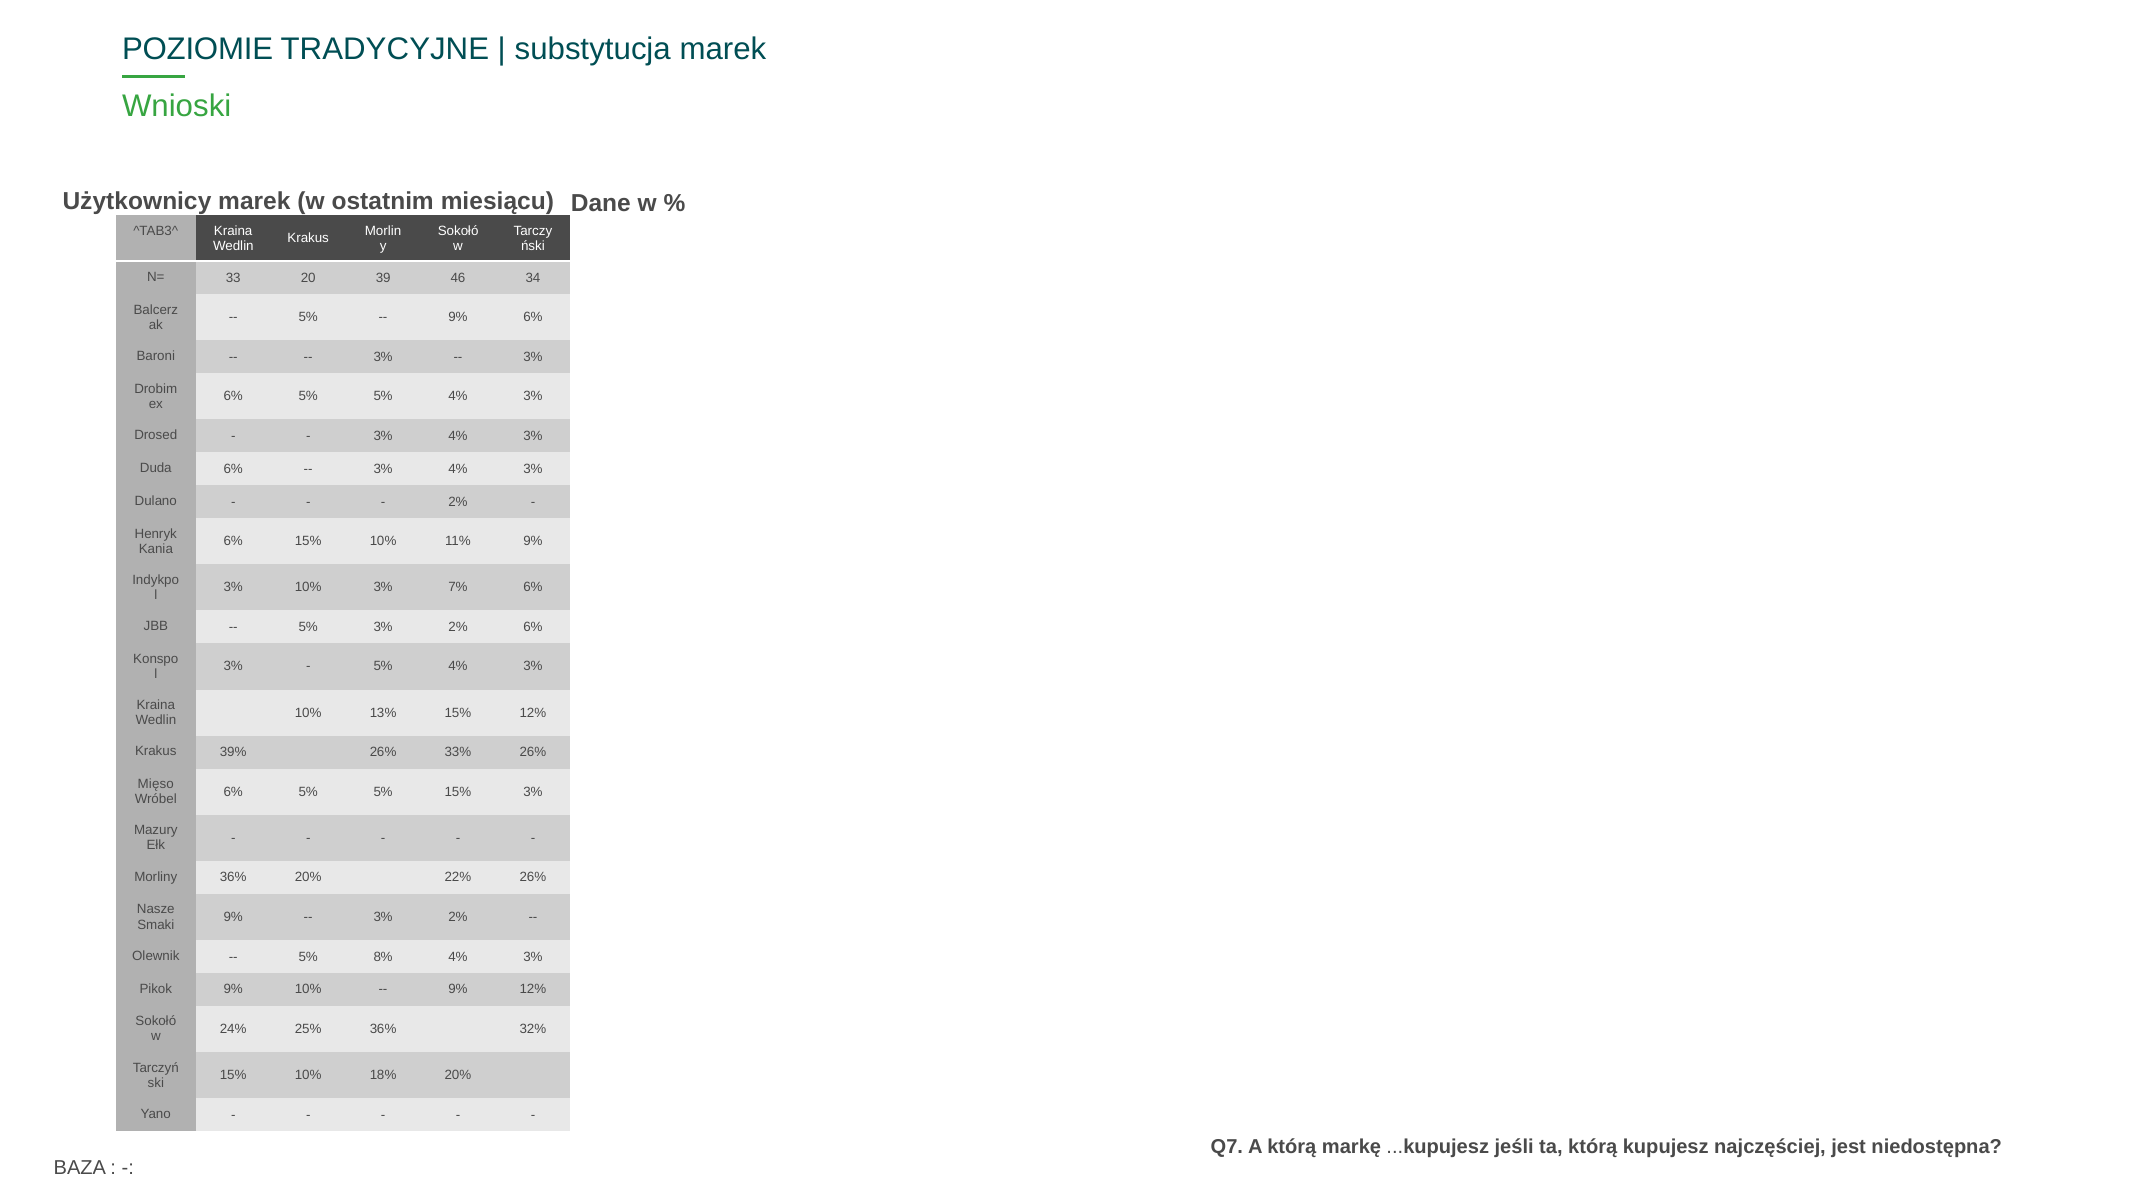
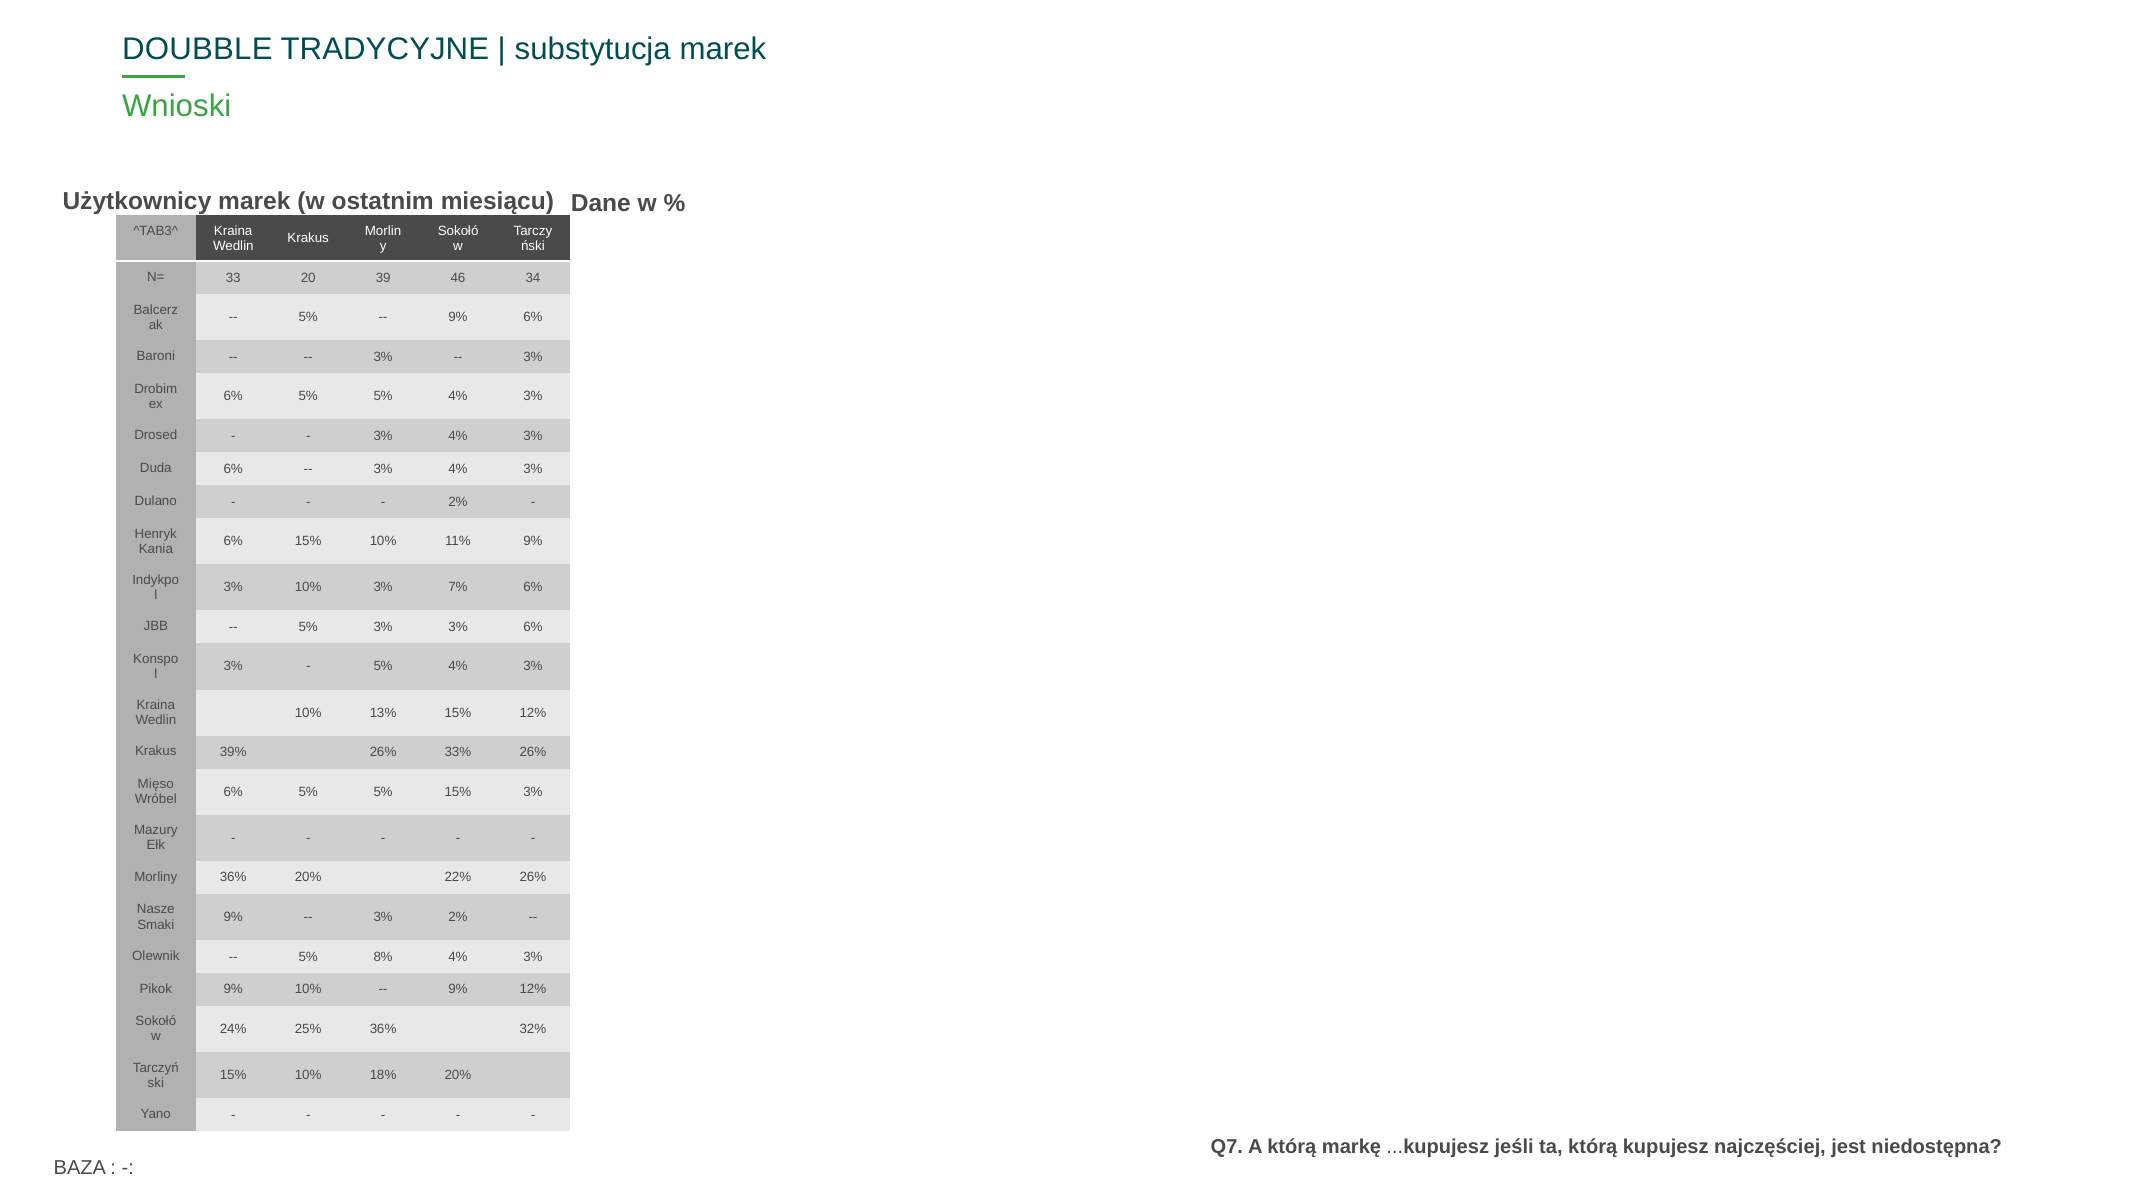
POZIOMIE: POZIOMIE -> DOUBBLE (197, 50)
5% 3% 2%: 2% -> 3% (458, 627)
